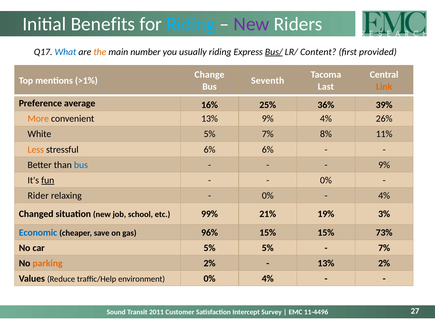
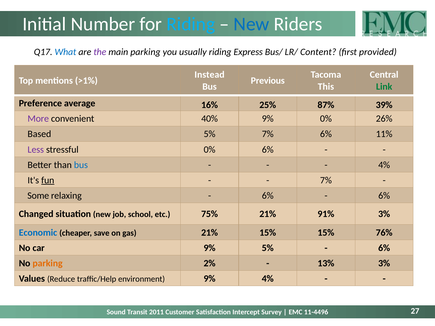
Benefits: Benefits -> Number (103, 24)
New colour: purple -> blue (252, 24)
the colour: orange -> purple (100, 52)
main number: number -> parking (145, 52)
Bus/ underline: present -> none (274, 52)
Change: Change -> Instead (210, 75)
Seventh: Seventh -> Previous (268, 81)
Last: Last -> This (326, 87)
Link colour: orange -> green (384, 87)
36%: 36% -> 87% (326, 105)
More colour: orange -> purple (38, 119)
convenient 13%: 13% -> 40% (210, 119)
9% 4%: 4% -> 0% (326, 119)
White: White -> Based (39, 134)
7% 8%: 8% -> 6% (326, 134)
Less colour: orange -> purple (36, 150)
stressful 6%: 6% -> 0% (210, 150)
9%: 9% -> 4% (384, 165)
0%: 0% -> 7% (326, 180)
Rider: Rider -> Some (38, 196)
0%: 0% -> 6% (268, 196)
4%: 4% -> 6% (384, 196)
99%: 99% -> 75% (210, 214)
19%: 19% -> 91% (326, 214)
gas 96%: 96% -> 21% (210, 233)
73%: 73% -> 76% (384, 233)
car 5%: 5% -> 9% (210, 248)
7%: 7% -> 6% (384, 248)
13% 2%: 2% -> 3% (384, 263)
environment 0%: 0% -> 9% (210, 279)
